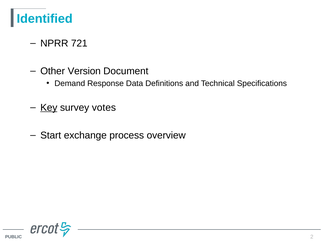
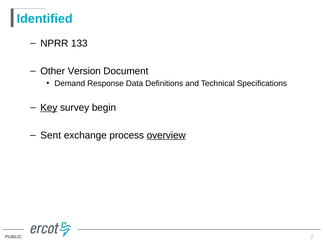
721: 721 -> 133 (79, 43)
votes: votes -> begin (104, 108)
Start: Start -> Sent (51, 135)
overview underline: none -> present (166, 135)
